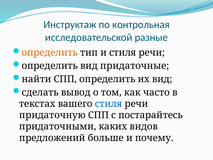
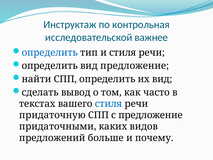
разные: разные -> важнее (151, 37)
определить colour: orange -> blue (50, 52)
вид придаточные: придаточные -> предложение (135, 66)
с постарайтесь: постарайтесь -> предложение (151, 115)
